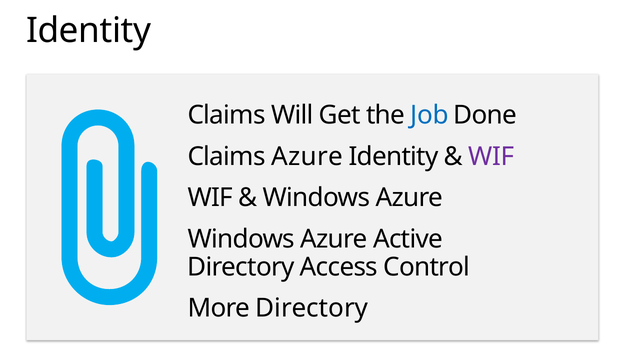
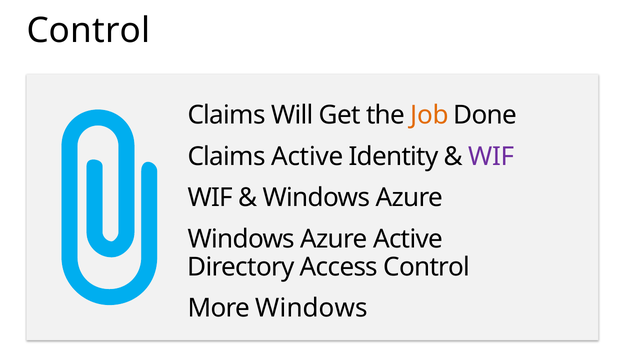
Identity: Identity -> Control (88, 31)
Job colour: blue -> orange (429, 115)
Claims Azure: Azure -> Active (307, 156)
More Directory: Directory -> Windows (312, 308)
